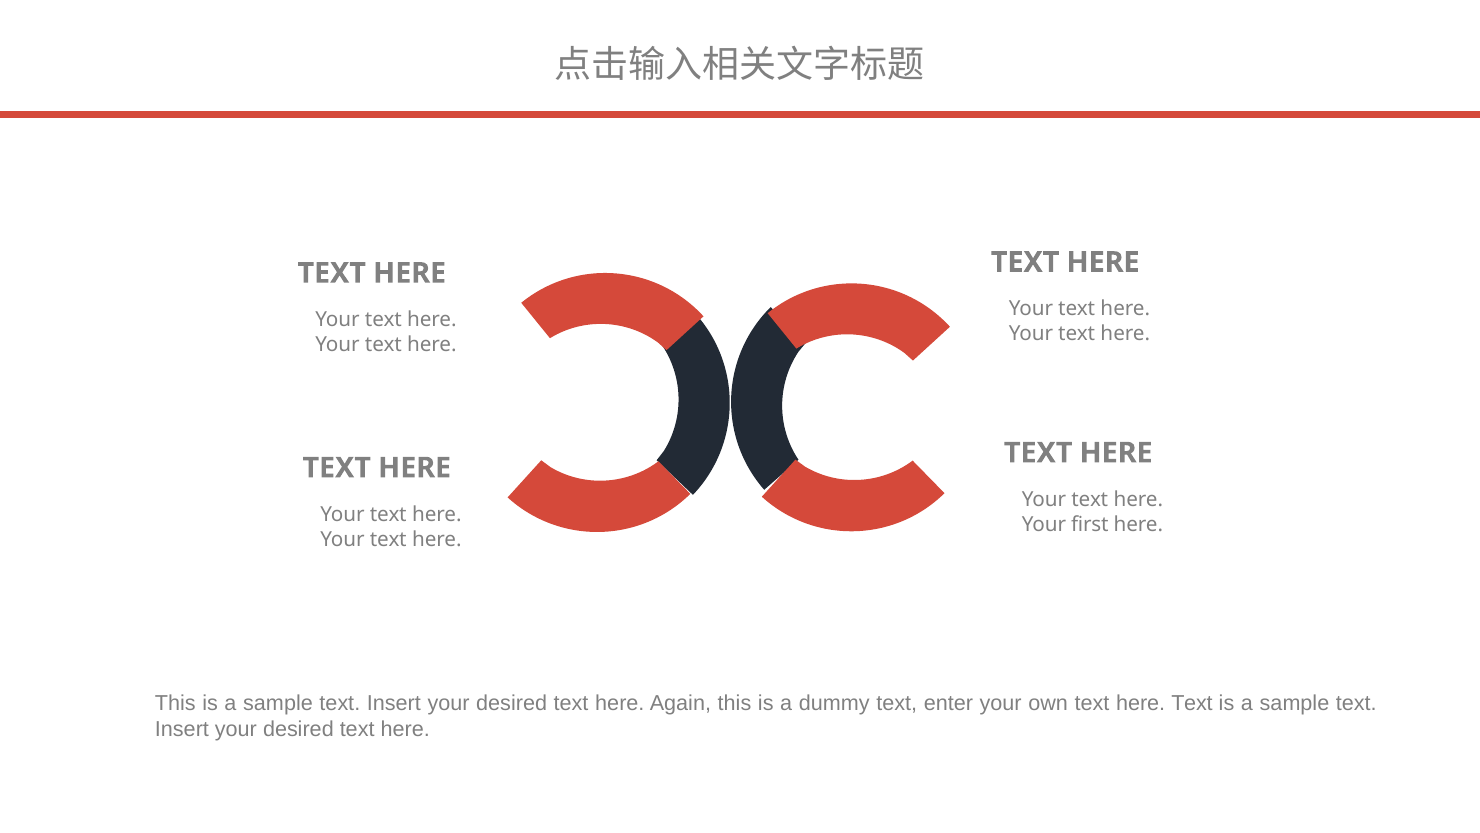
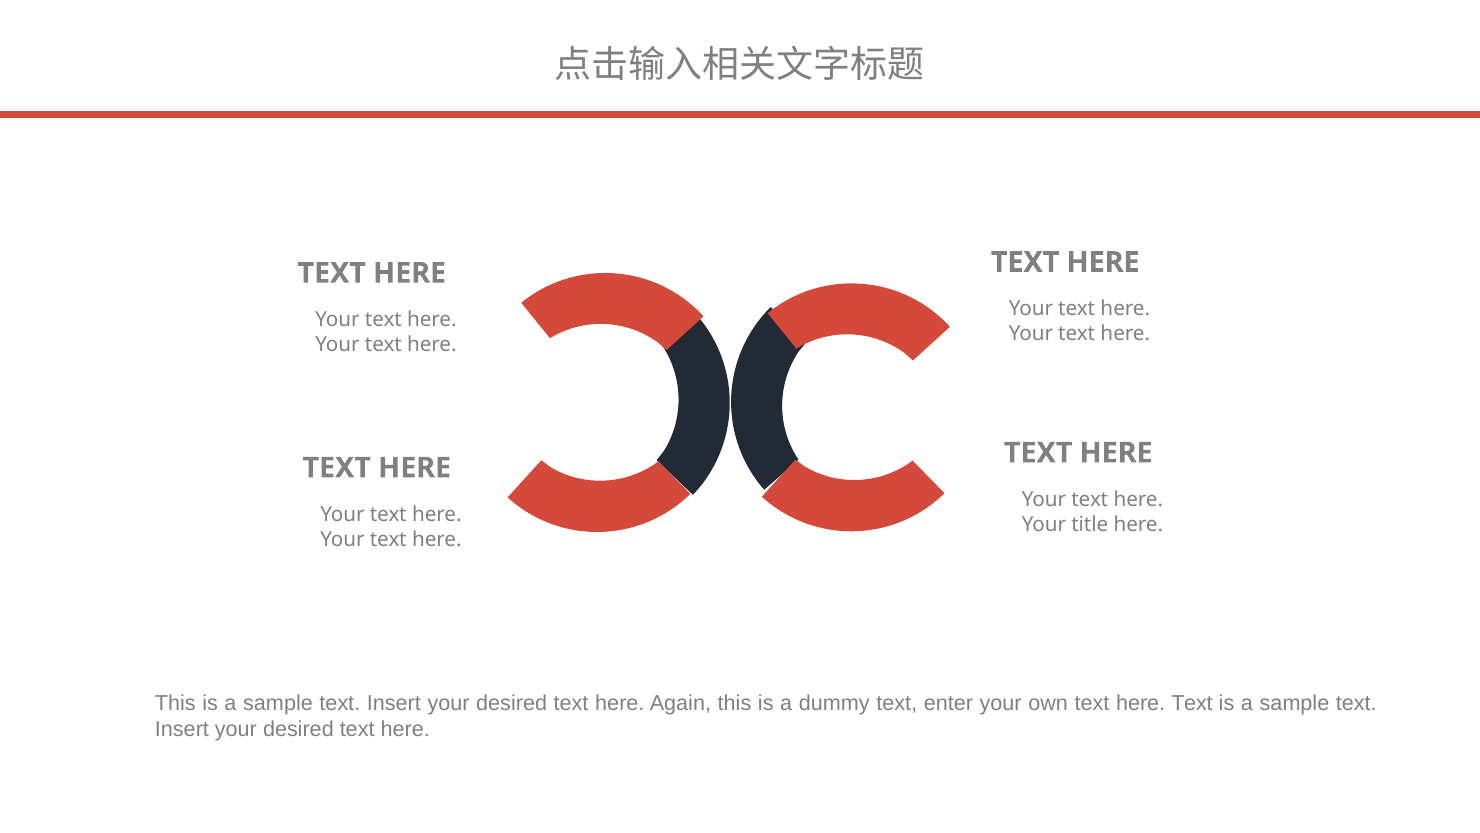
first: first -> title (1090, 524)
